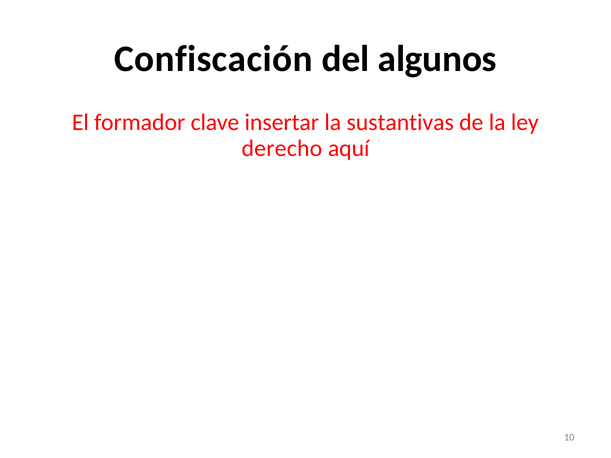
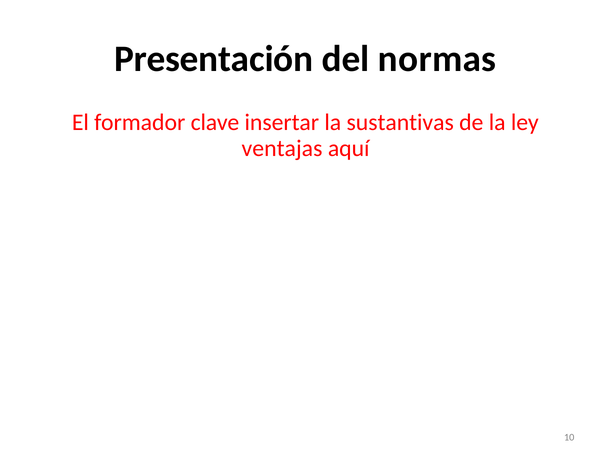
Confiscación: Confiscación -> Presentación (214, 59)
algunos: algunos -> normas (437, 59)
derecho: derecho -> ventajas (282, 148)
